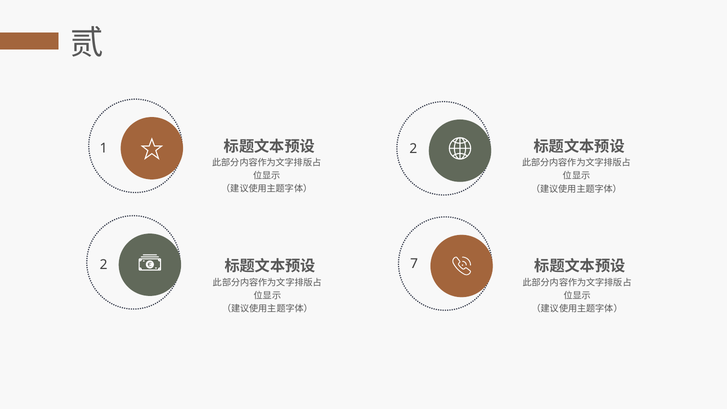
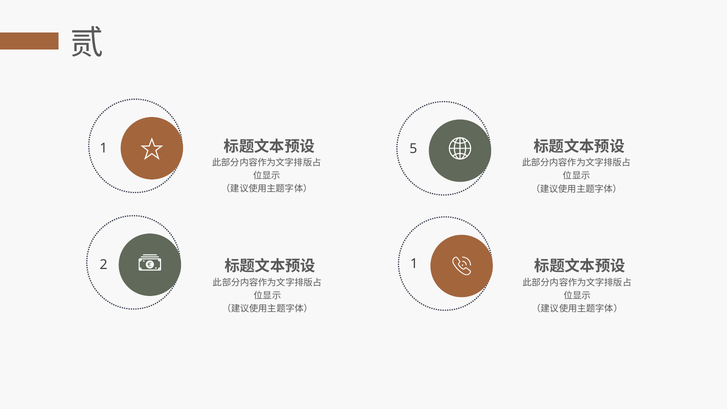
1 2: 2 -> 5 (413, 149)
2 7: 7 -> 1 (414, 264)
